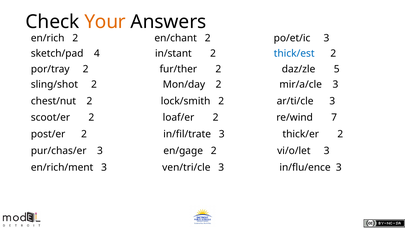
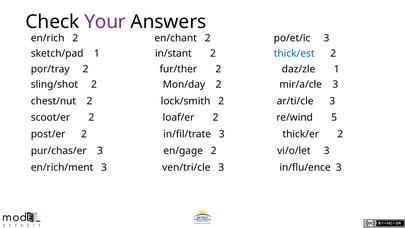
Your colour: orange -> purple (105, 22)
sketch/pad 4: 4 -> 1 (97, 54)
daz/zle 5: 5 -> 1 (337, 69)
7: 7 -> 5 (334, 118)
